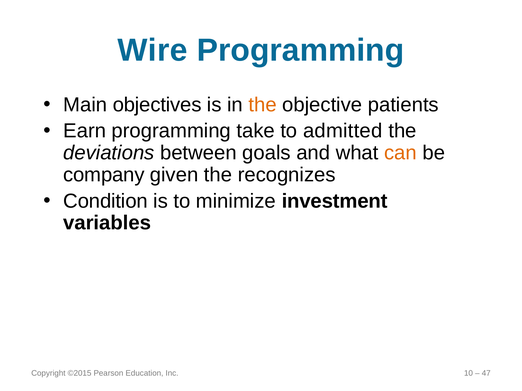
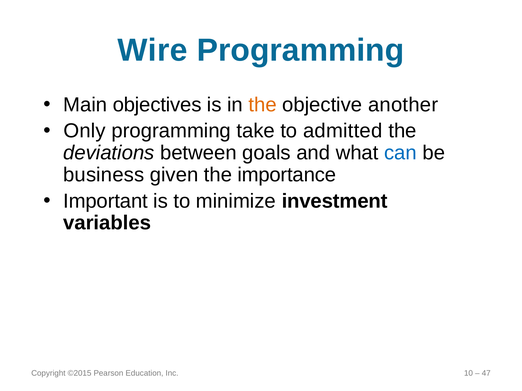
patients: patients -> another (403, 105)
Earn: Earn -> Only (85, 131)
can colour: orange -> blue (400, 153)
company: company -> business (104, 175)
recognizes: recognizes -> importance (287, 175)
Condition: Condition -> Important (106, 201)
